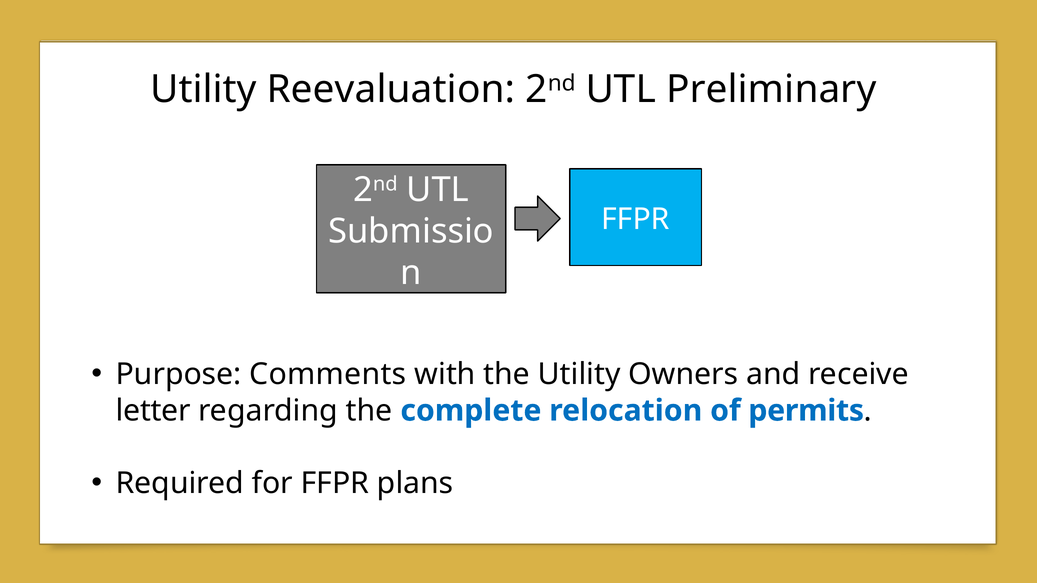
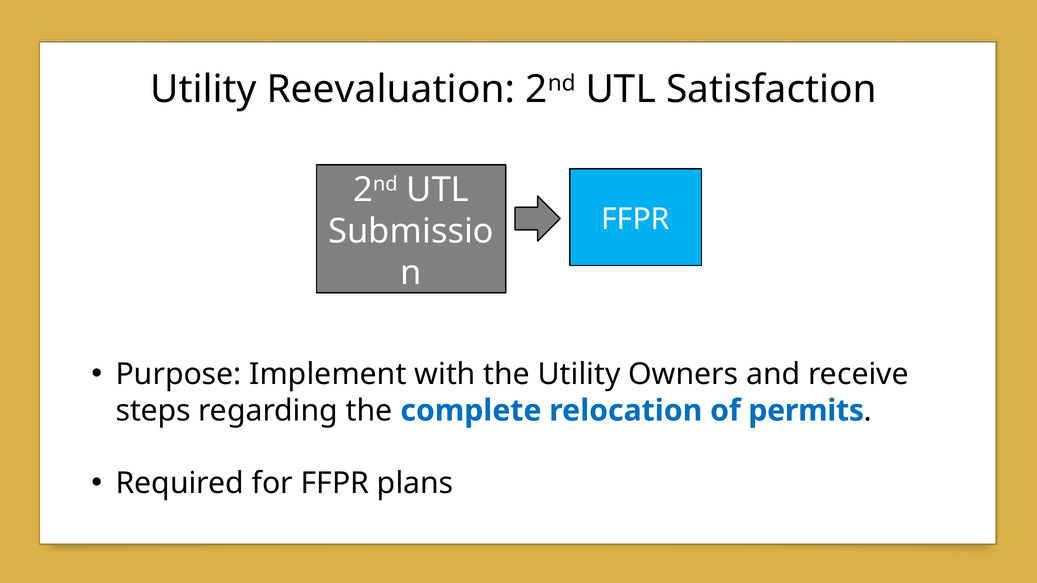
Preliminary: Preliminary -> Satisfaction (771, 89)
Comments: Comments -> Implement (328, 375)
letter: letter -> steps (153, 411)
